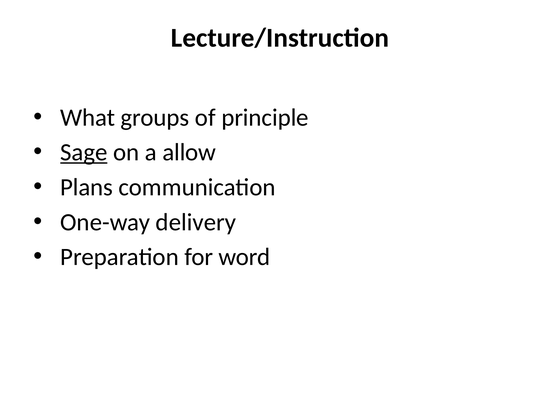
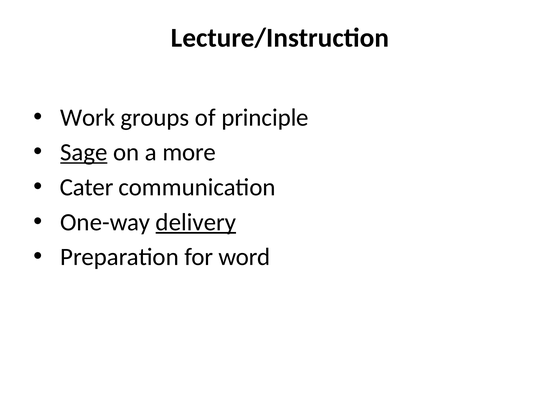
What: What -> Work (88, 117)
allow: allow -> more (189, 152)
Plans: Plans -> Cater (87, 187)
delivery underline: none -> present (196, 222)
